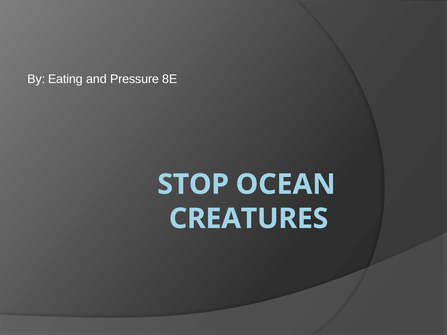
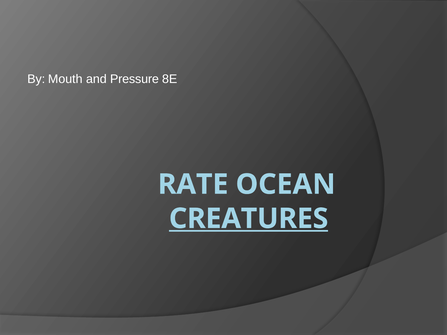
Eating: Eating -> Mouth (65, 79)
STOP: STOP -> RATE (193, 184)
CREATURES underline: none -> present (249, 219)
